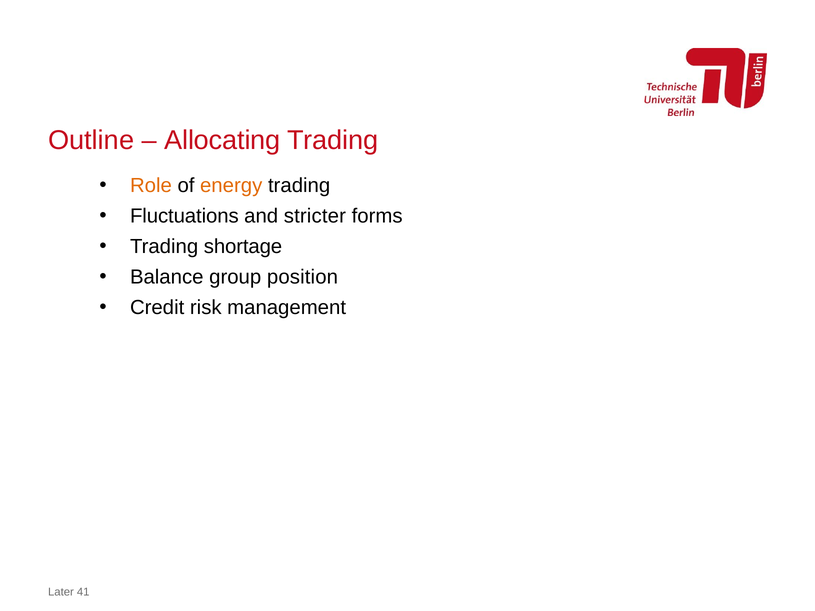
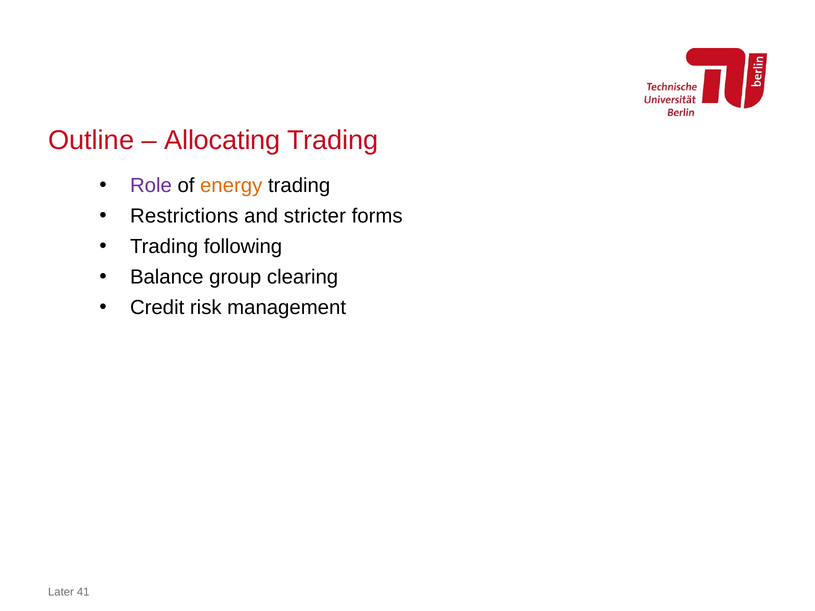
Role colour: orange -> purple (151, 186)
Fluctuations: Fluctuations -> Restrictions (184, 216)
shortage: shortage -> following (243, 247)
position: position -> clearing (303, 277)
